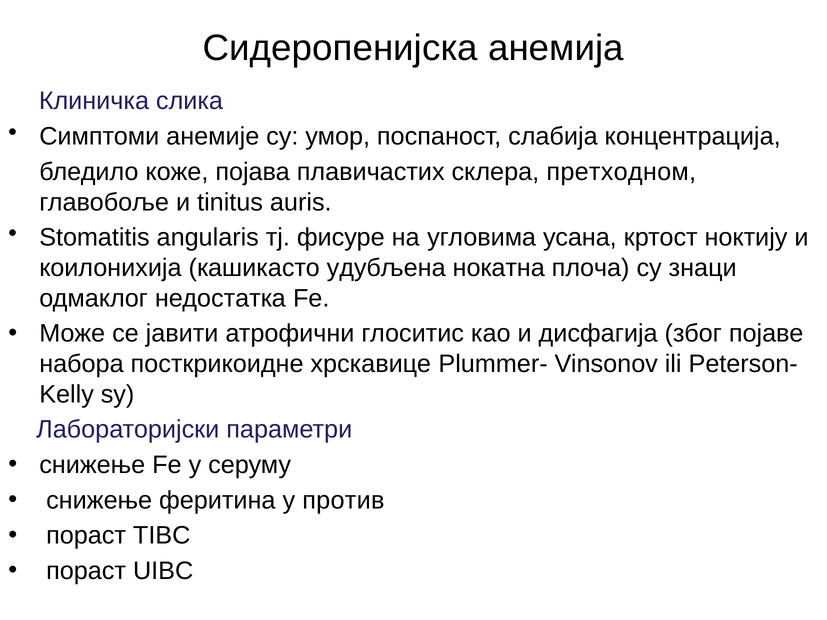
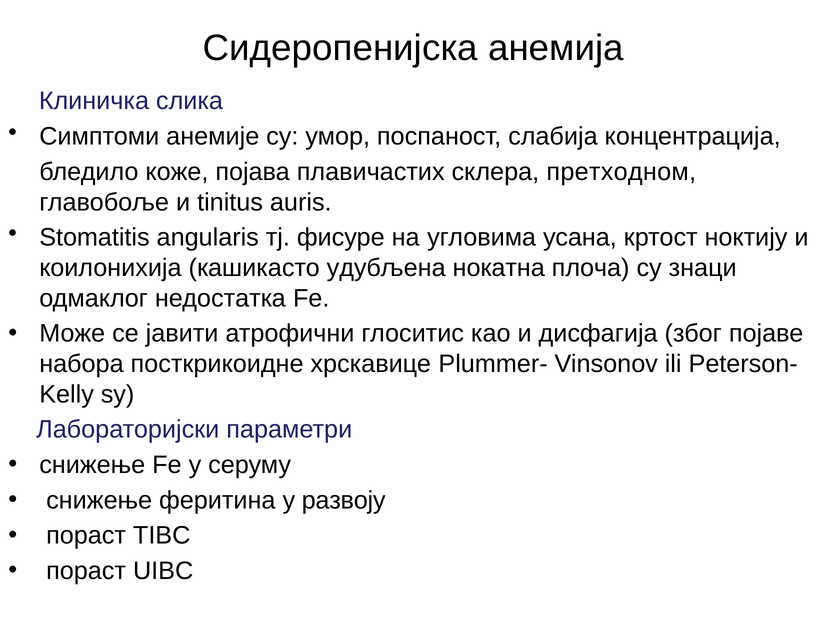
против: против -> рaзвоју (344, 500)
